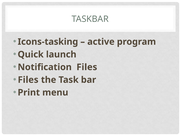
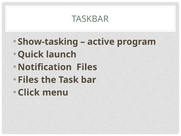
Icons-tasking: Icons-tasking -> Show-tasking (48, 42)
Print: Print -> Click (29, 92)
